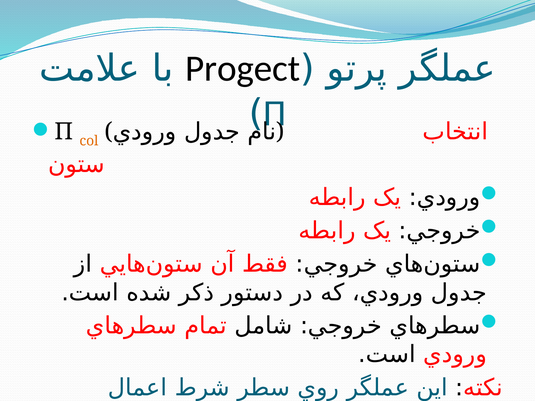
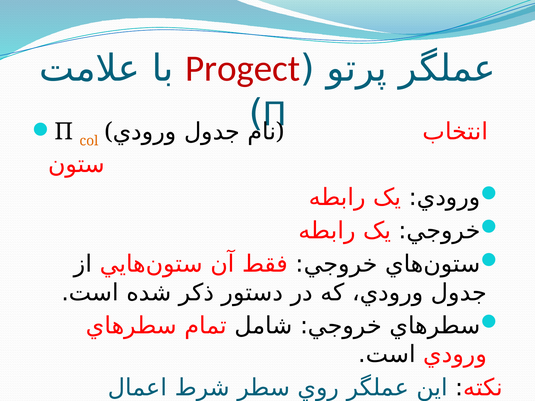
Progect colour: black -> red (243, 69)
